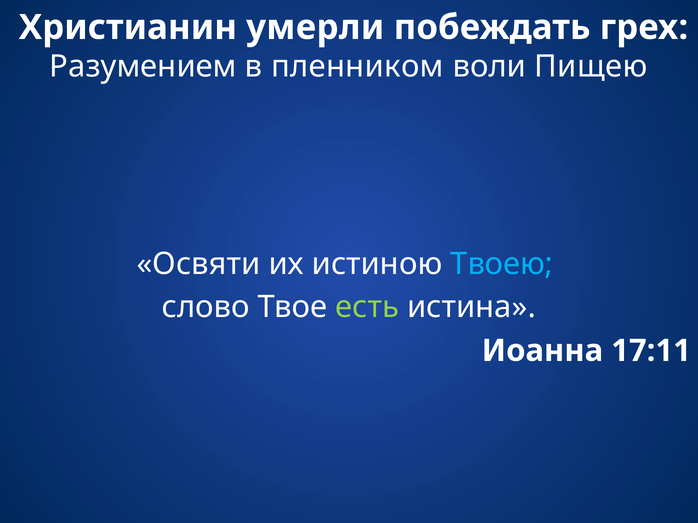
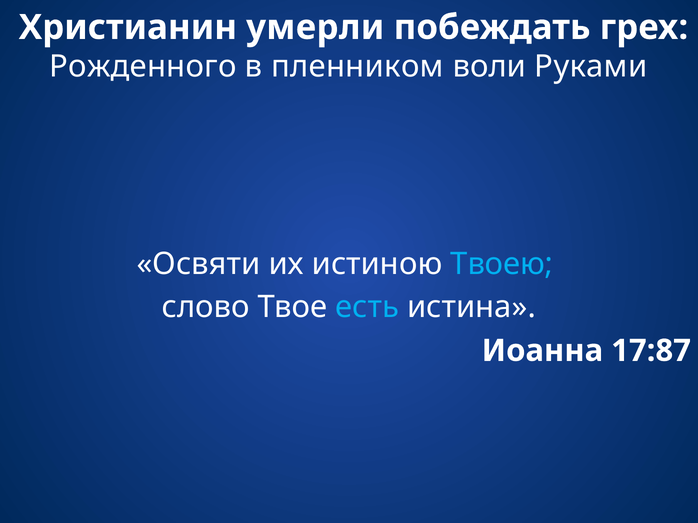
Разумением: Разумением -> Рожденного (143, 67)
Пищею: Пищею -> Руками (591, 67)
есть colour: light green -> light blue (367, 308)
17:11: 17:11 -> 17:87 (651, 351)
